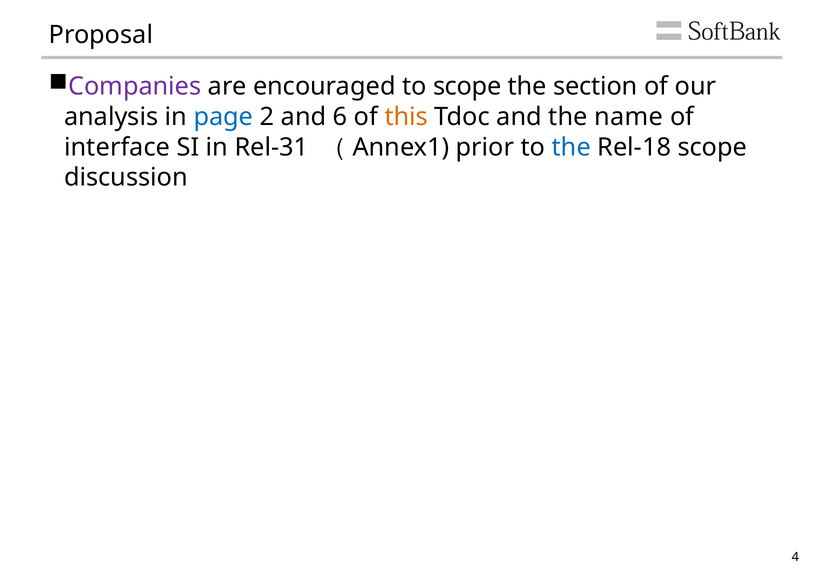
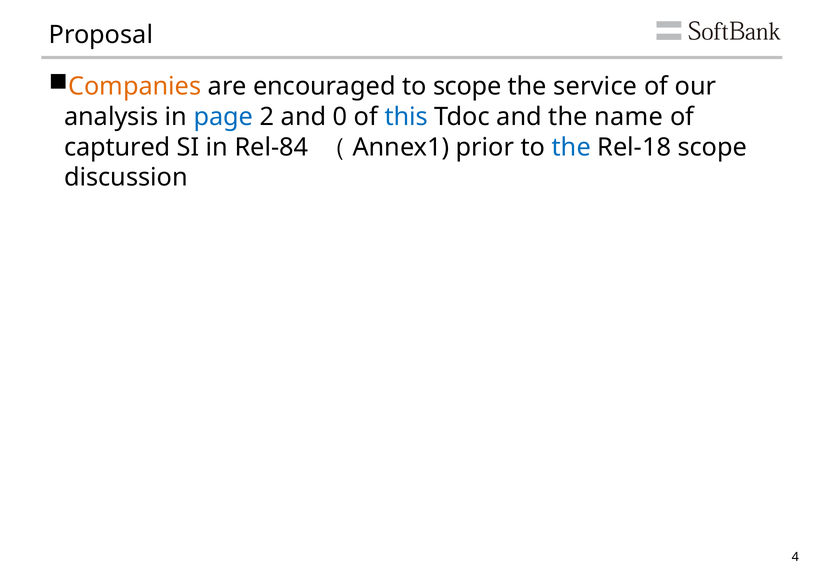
Companies colour: purple -> orange (135, 86)
section: section -> service (595, 86)
6: 6 -> 0 (340, 117)
this colour: orange -> blue (406, 117)
interface: interface -> captured (117, 147)
Rel-31: Rel-31 -> Rel-84 (272, 147)
